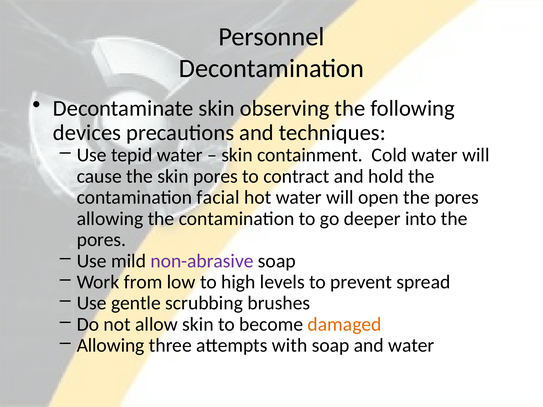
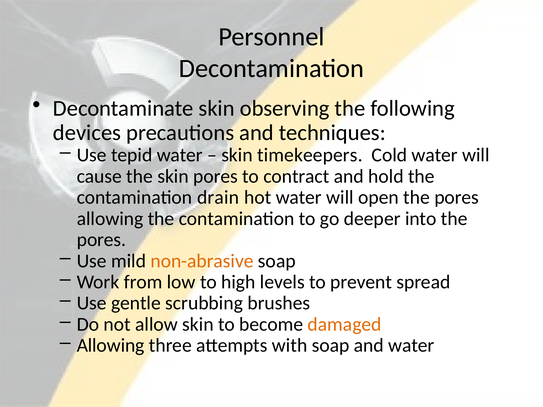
containment: containment -> timekeepers (310, 155)
facial: facial -> drain (218, 198)
non-abrasive colour: purple -> orange (202, 261)
